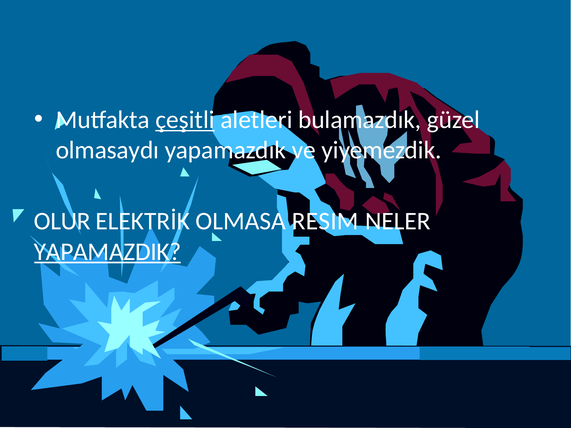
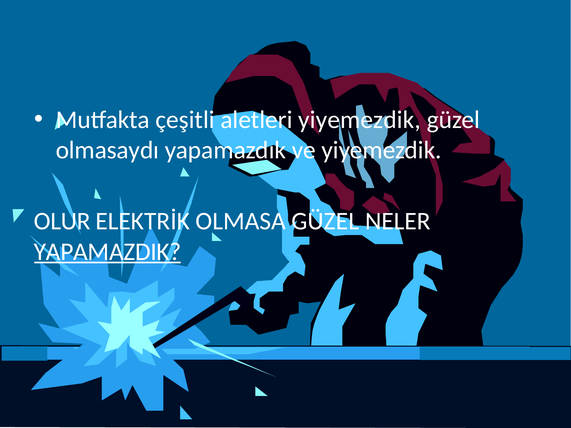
çeşitli underline: present -> none (185, 120)
aletleri bulamazdık: bulamazdık -> yiyemezdik (360, 120)
OLMASA RESIM: RESIM -> GÜZEL (325, 221)
